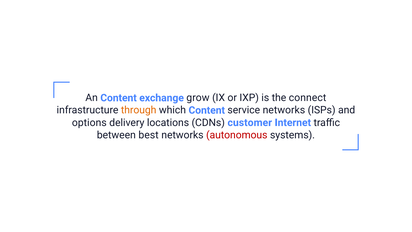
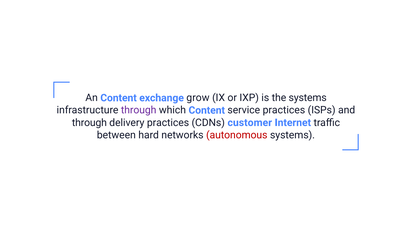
the connect: connect -> systems (308, 98)
through colour: orange -> purple (139, 110)
service networks: networks -> practices (284, 110)
options: options -> through (89, 122)
delivery locations: locations -> practices (168, 122)
best: best -> hard (149, 135)
